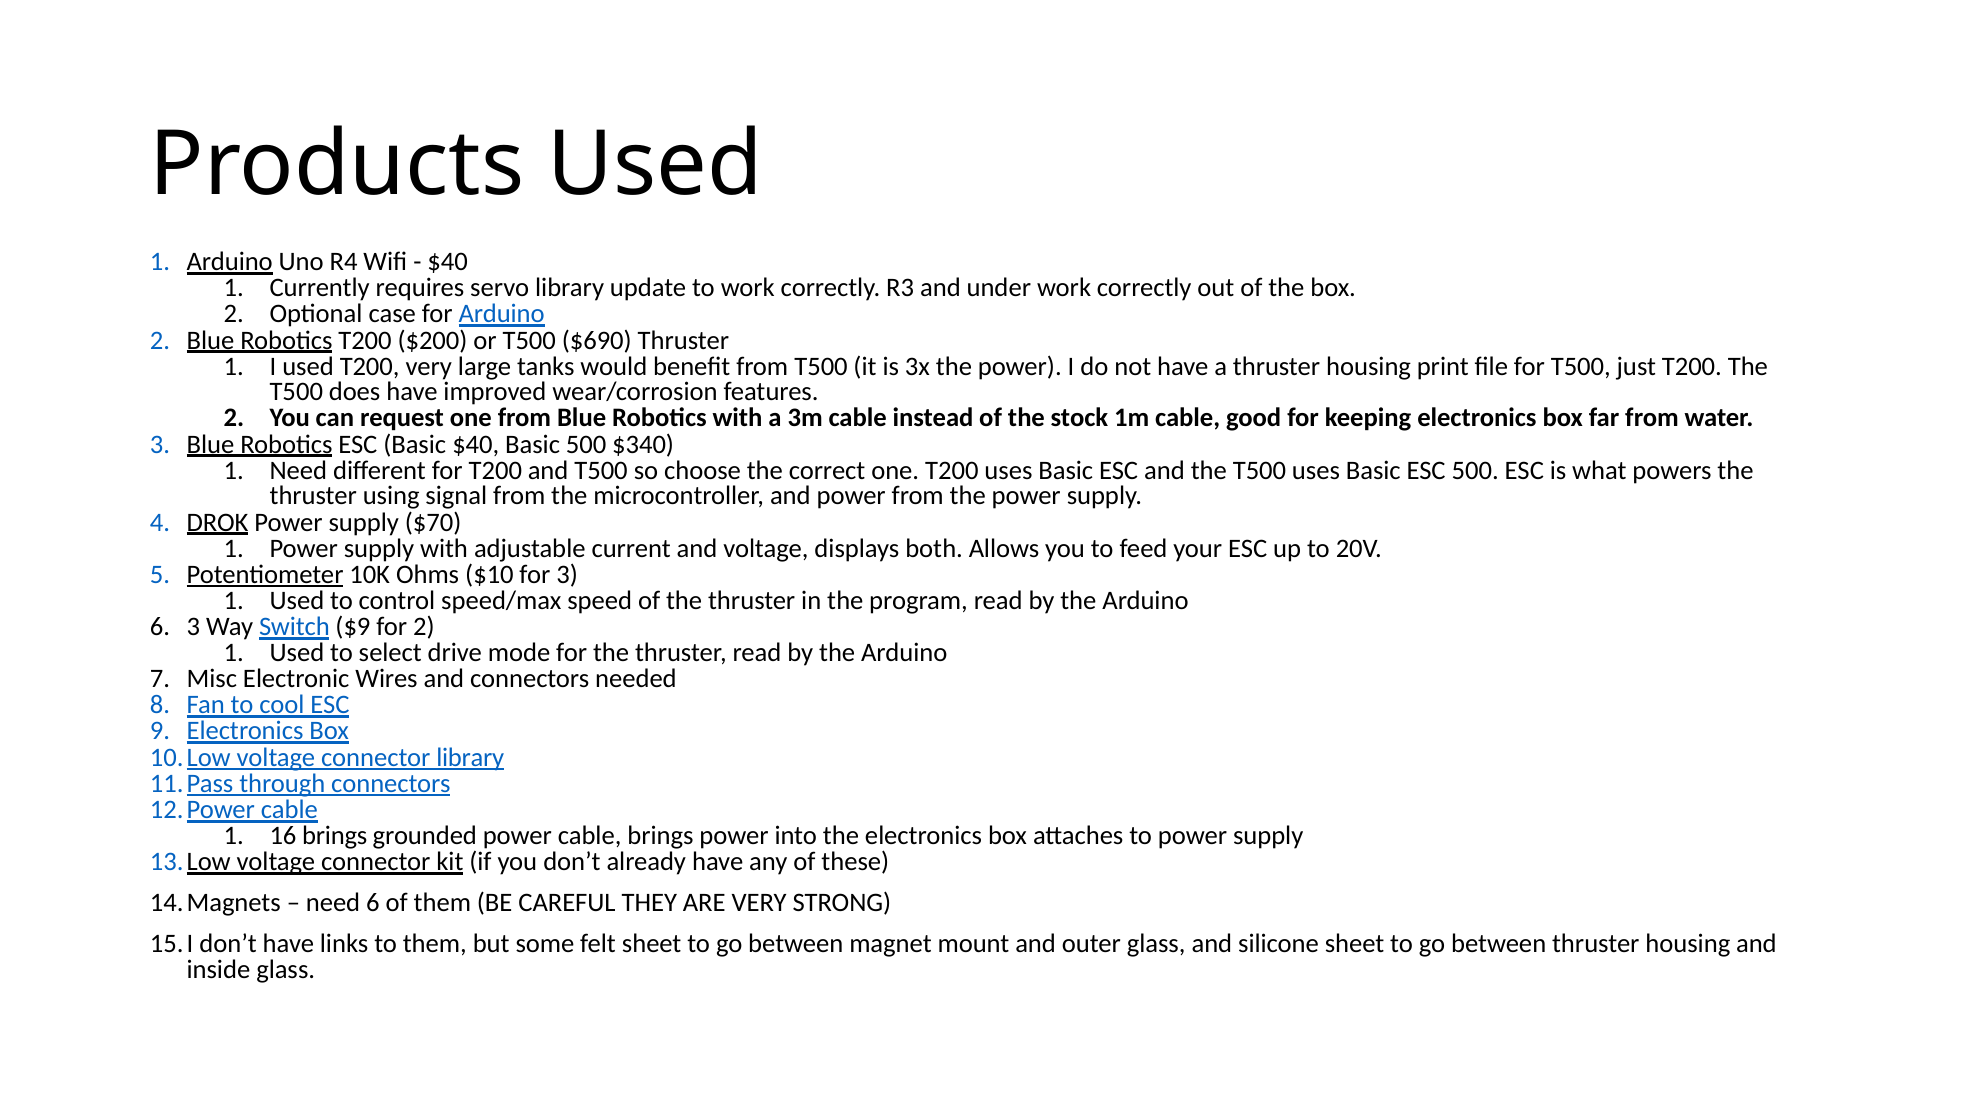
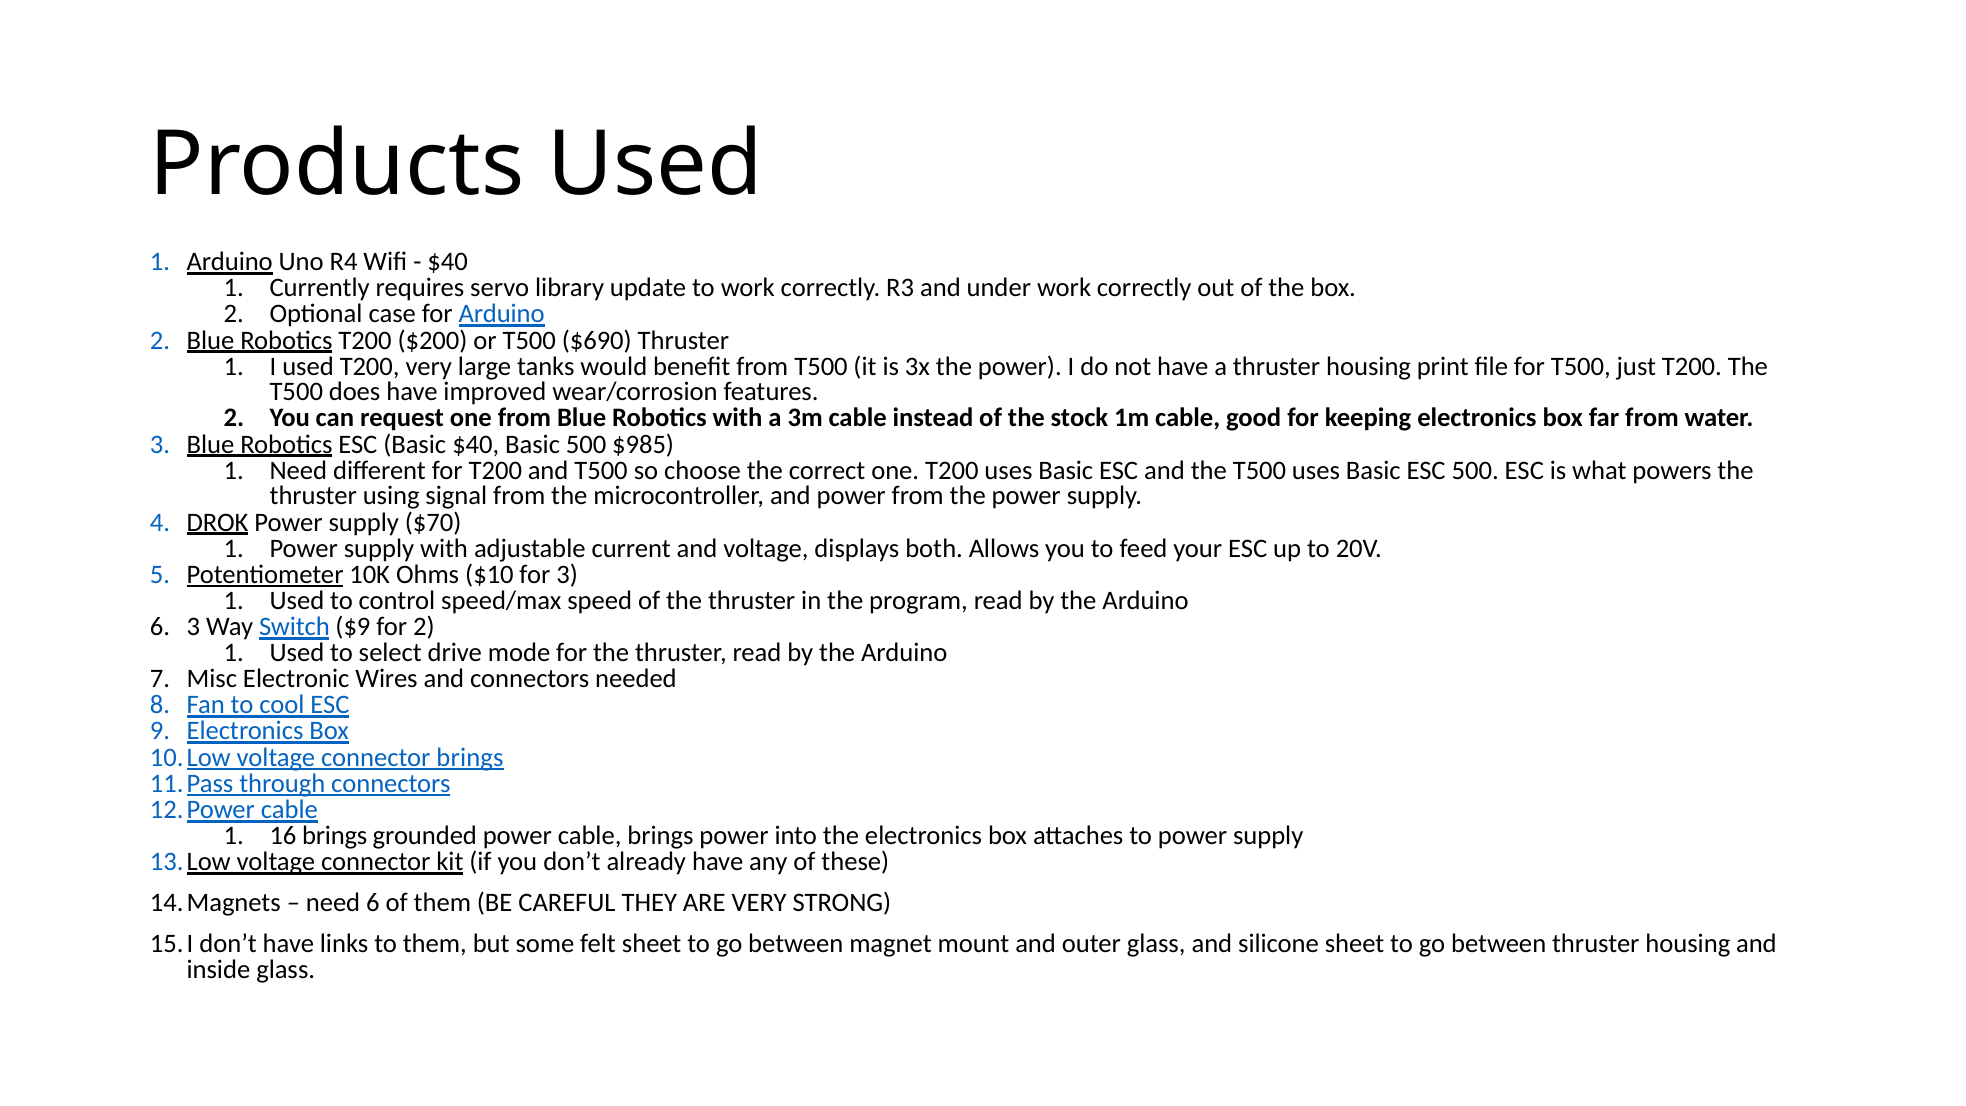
$340: $340 -> $985 (643, 444)
connector library: library -> brings (470, 757)
